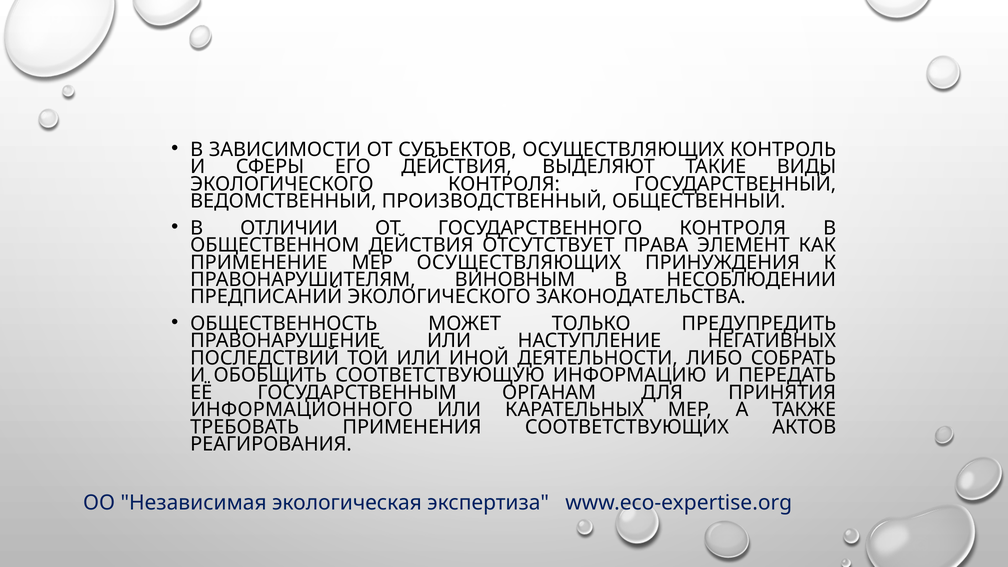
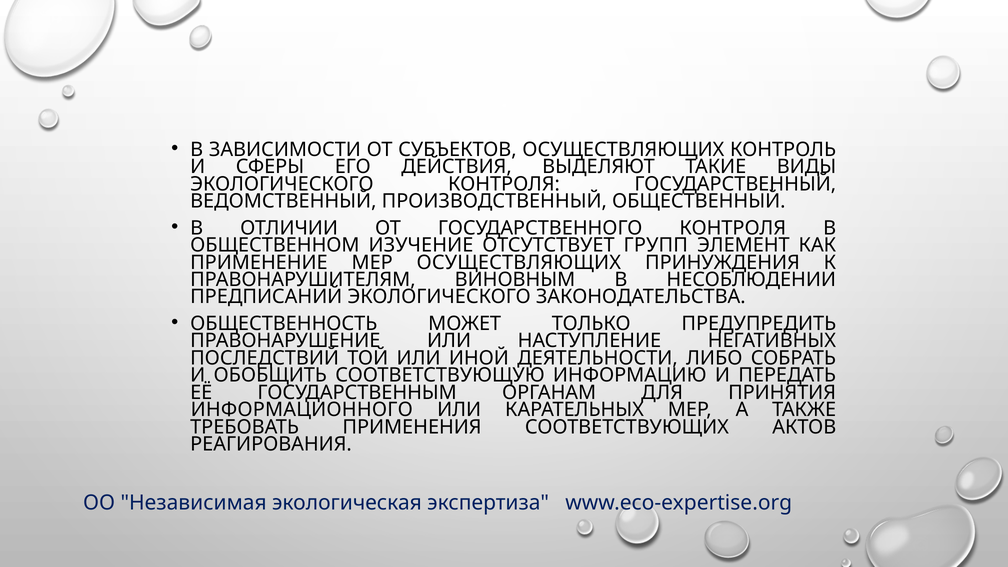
ОБЩЕСТВЕННОМ ДЕЙСТВИЯ: ДЕЙСТВИЯ -> ИЗУЧЕНИЕ (421, 245)
ПРАВА: ПРАВА -> ГРУПП (656, 245)
